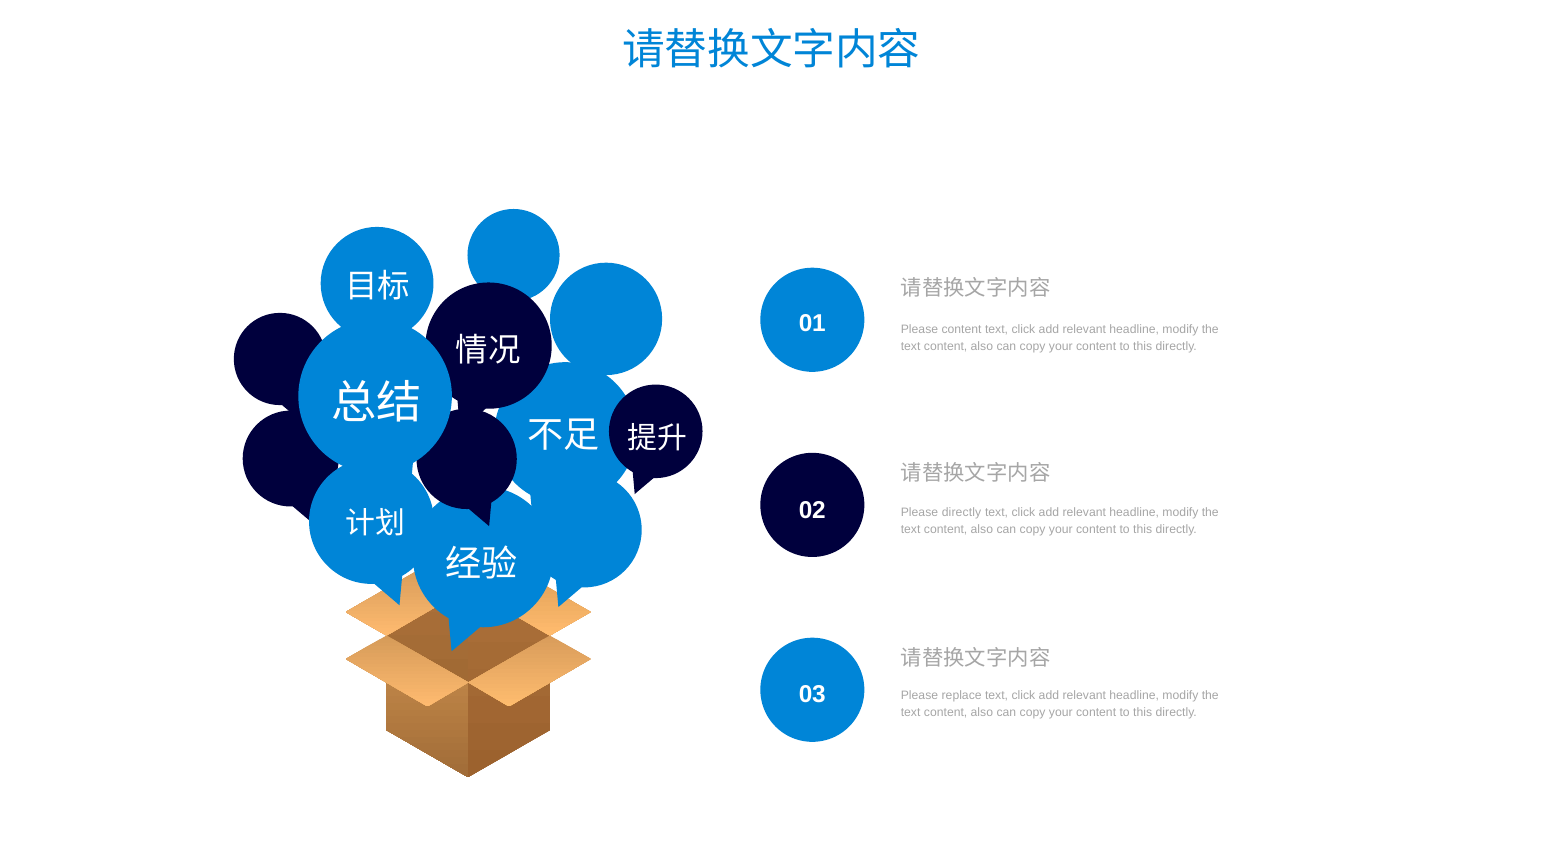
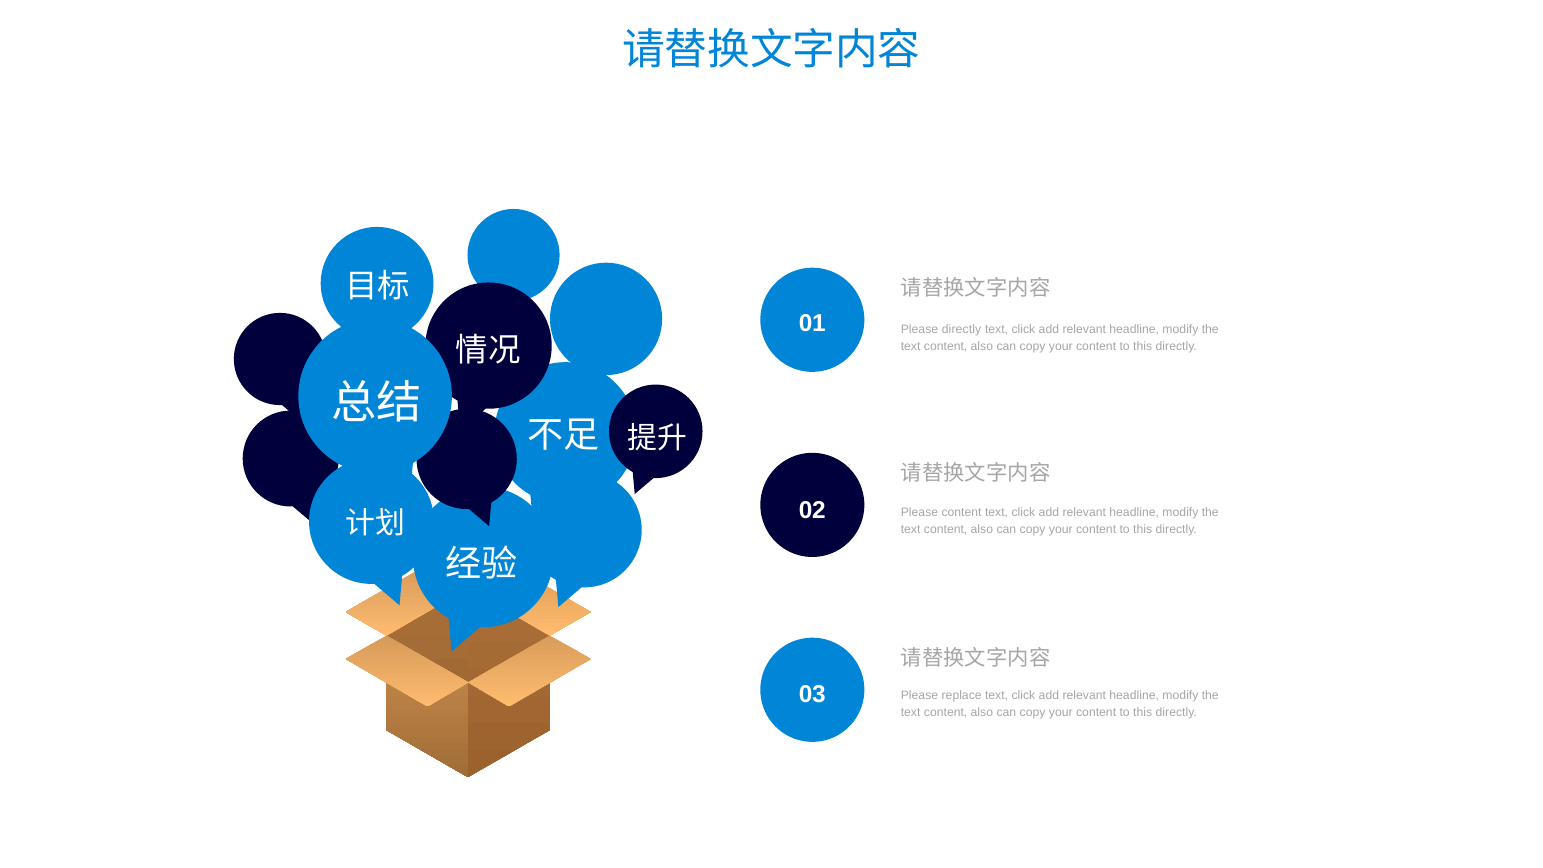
Please content: content -> directly (962, 329)
Please directly: directly -> content (962, 512)
